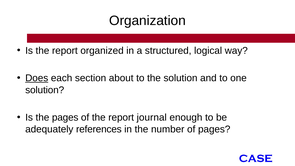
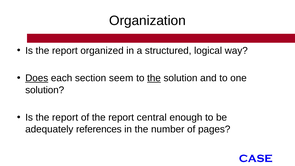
about: about -> seem (121, 78)
the underline: none -> present (154, 78)
pages: pages -> report (65, 117)
journal: journal -> central (152, 117)
